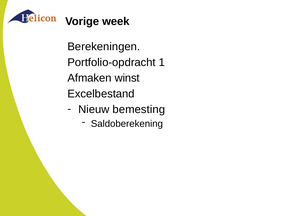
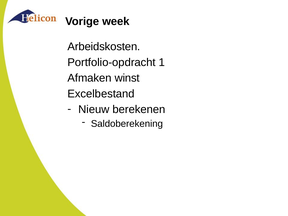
Berekeningen: Berekeningen -> Arbeidskosten (104, 47)
bemesting: bemesting -> berekenen (139, 109)
